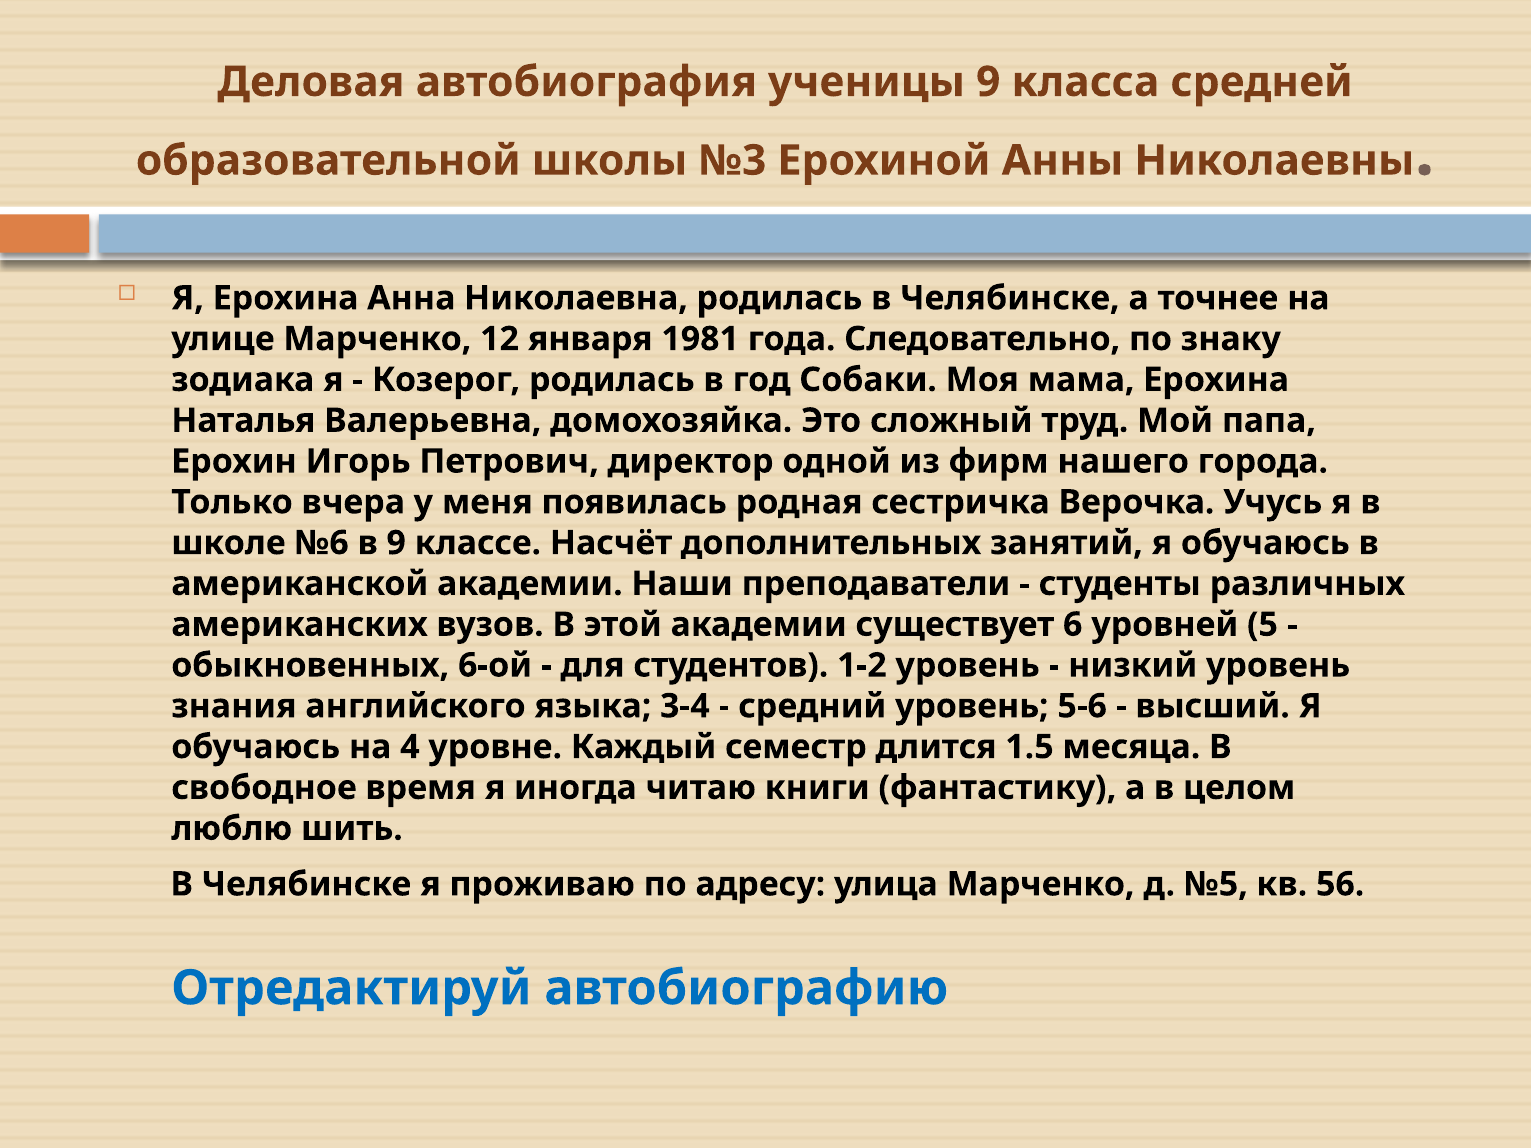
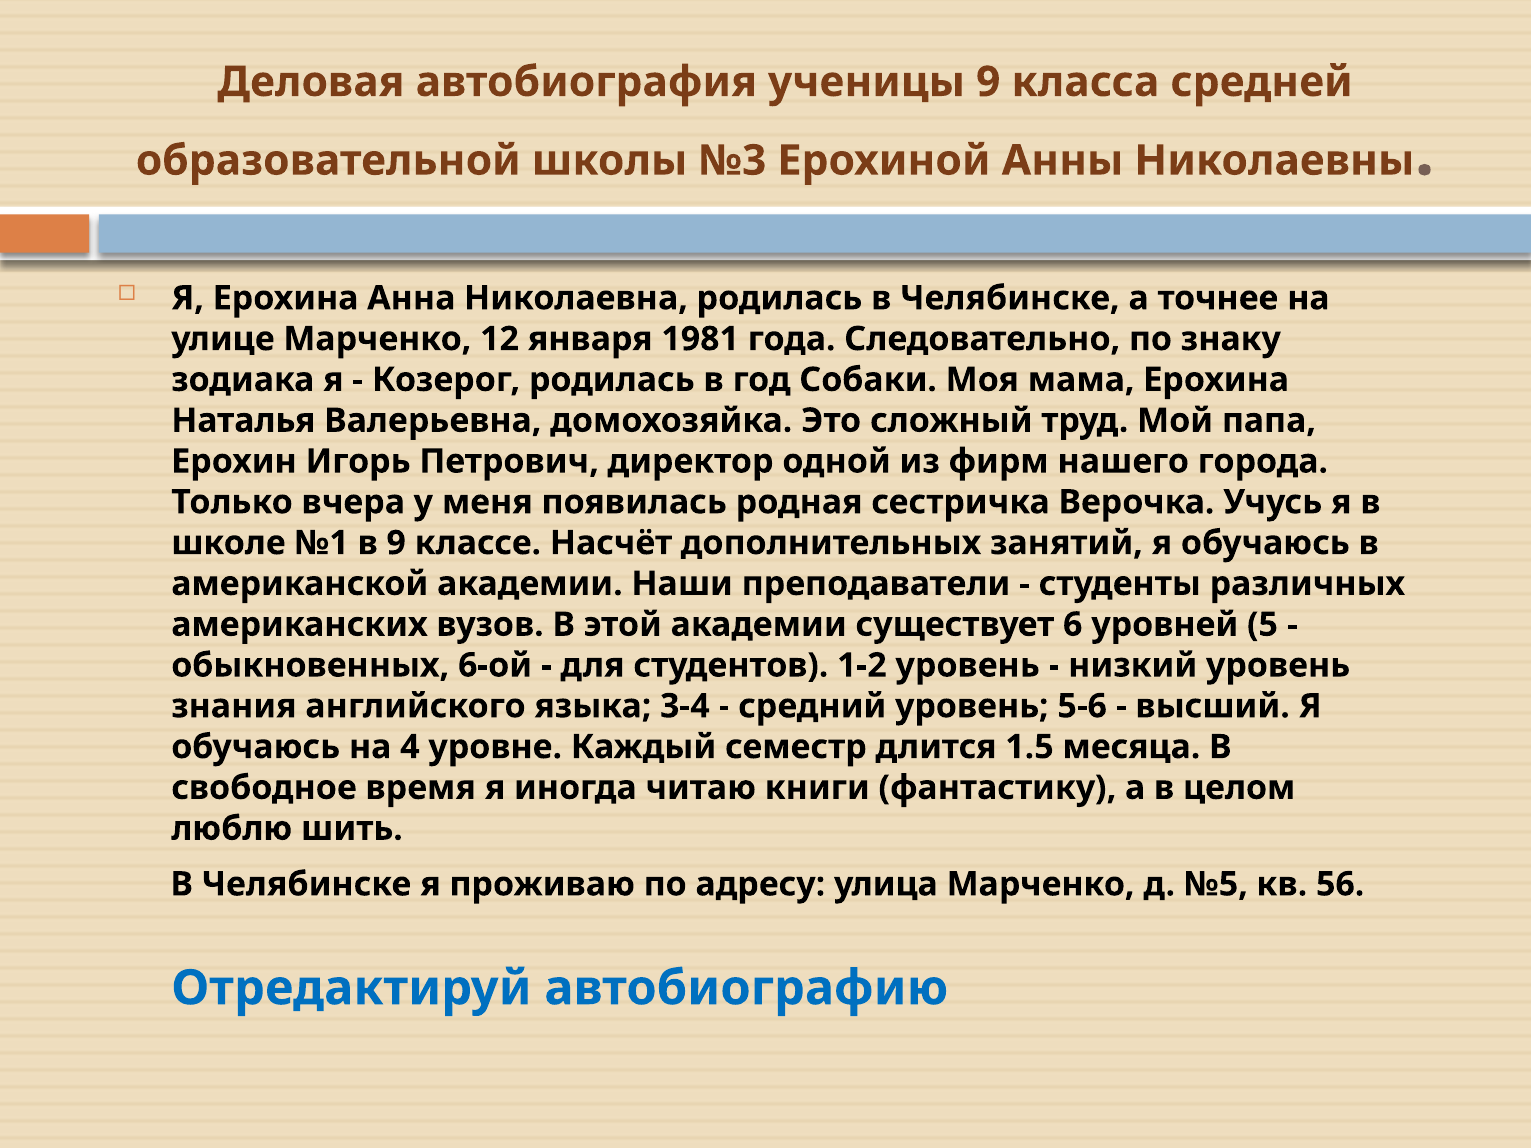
№6: №6 -> №1 (322, 543)
